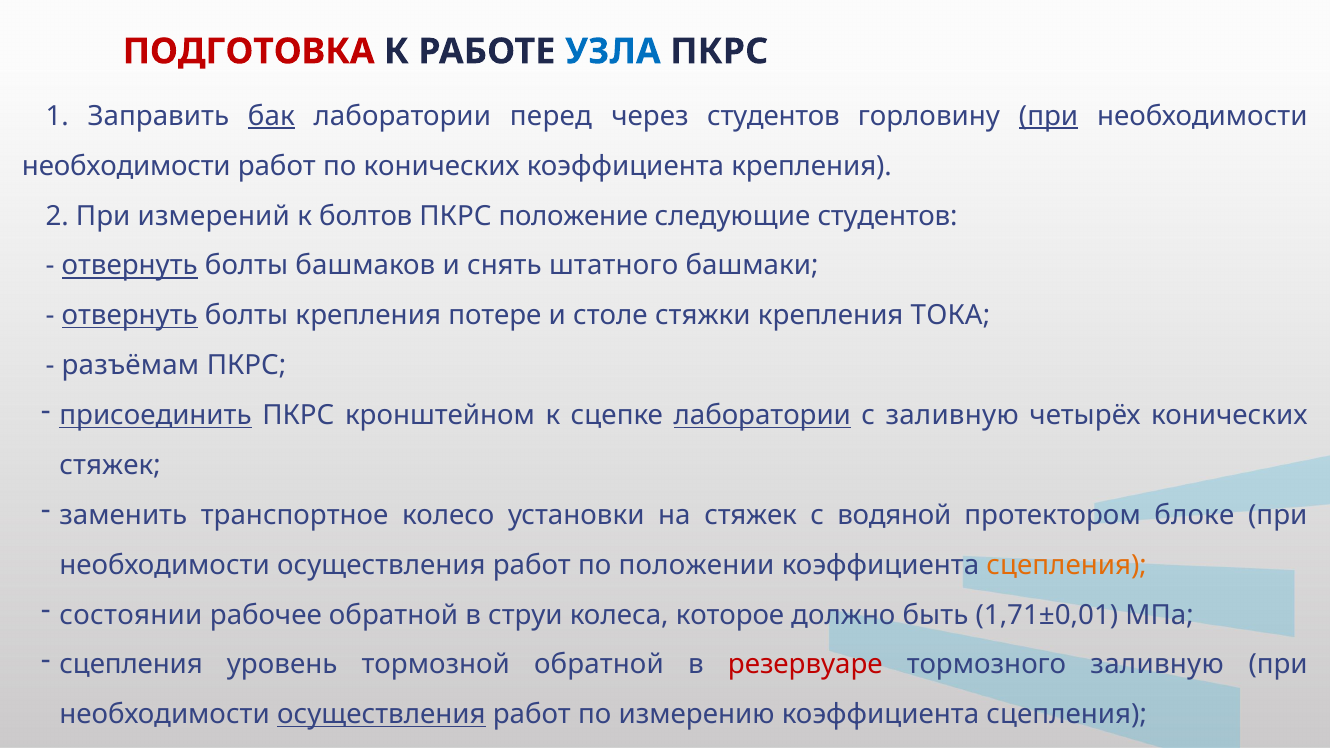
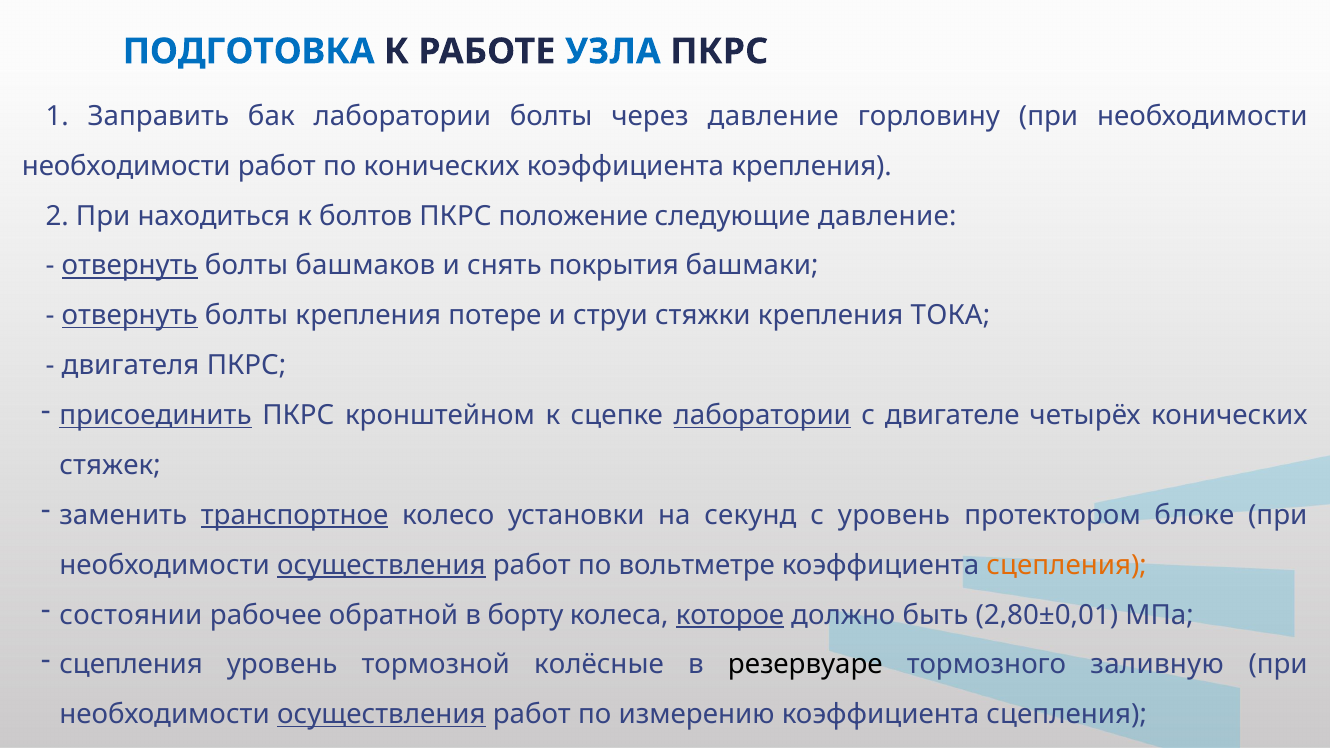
ПОДГОТОВКА colour: red -> blue (249, 51)
бак underline: present -> none (271, 116)
лаборатории перед: перед -> болты (551, 116)
через студентов: студентов -> давление (773, 116)
при underline: present -> none (1049, 116)
измерений: измерений -> находиться (214, 216)
следующие студентов: студентов -> давление (887, 216)
штатного: штатного -> покрытия (614, 266)
столе: столе -> струи (610, 316)
разъёмам: разъёмам -> двигателя (131, 366)
с заливную: заливную -> двигателе (952, 415)
транспортное underline: none -> present (295, 515)
на стяжек: стяжек -> секунд (750, 515)
с водяной: водяной -> уровень (894, 515)
осуществления underline: none -> present (381, 565)
положении: положении -> вольтметре (697, 565)
струи: струи -> борту (526, 615)
которое underline: none -> present (730, 615)
1,71±0,01: 1,71±0,01 -> 2,80±0,01 (1047, 615)
тормозной обратной: обратной -> колёсные (599, 665)
резервуаре colour: red -> black (805, 665)
